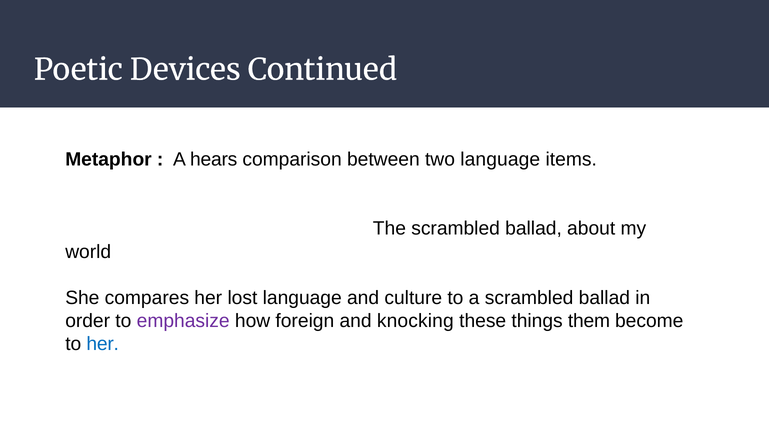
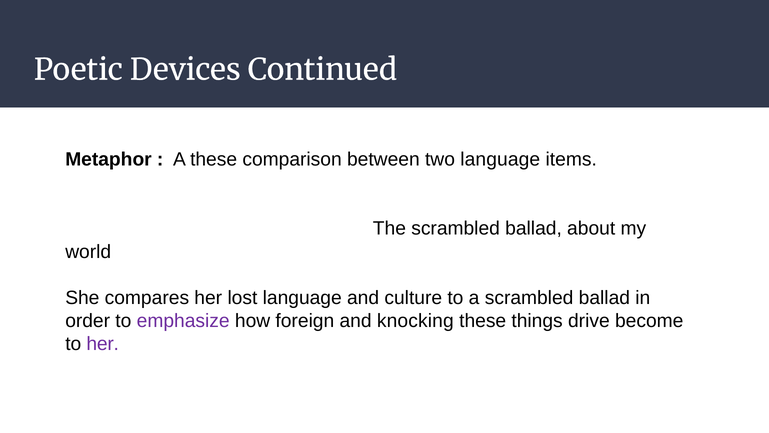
A hears: hears -> these (214, 159)
them: them -> drive (589, 321)
her colour: blue -> purple (103, 344)
